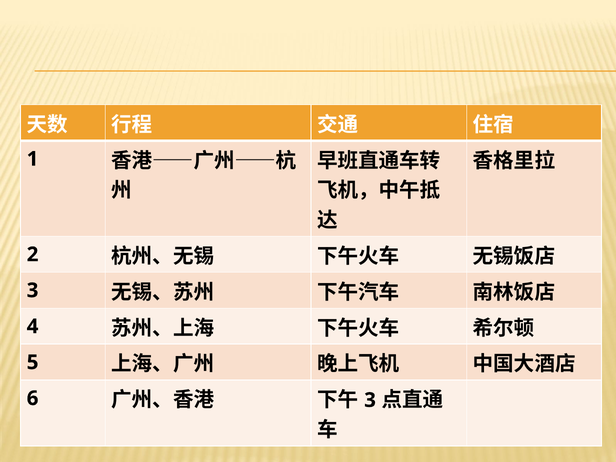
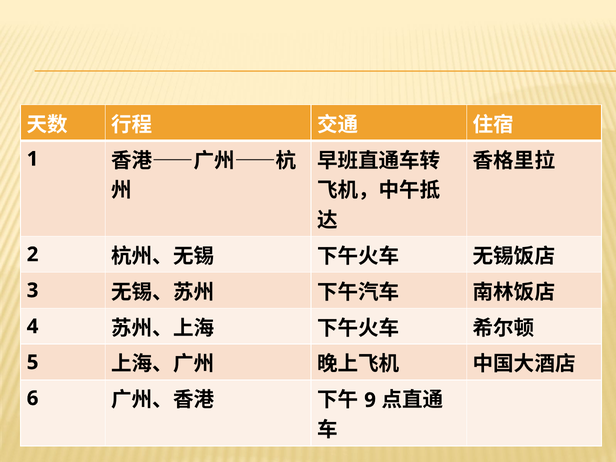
3: 3 -> 9 (370, 400)
